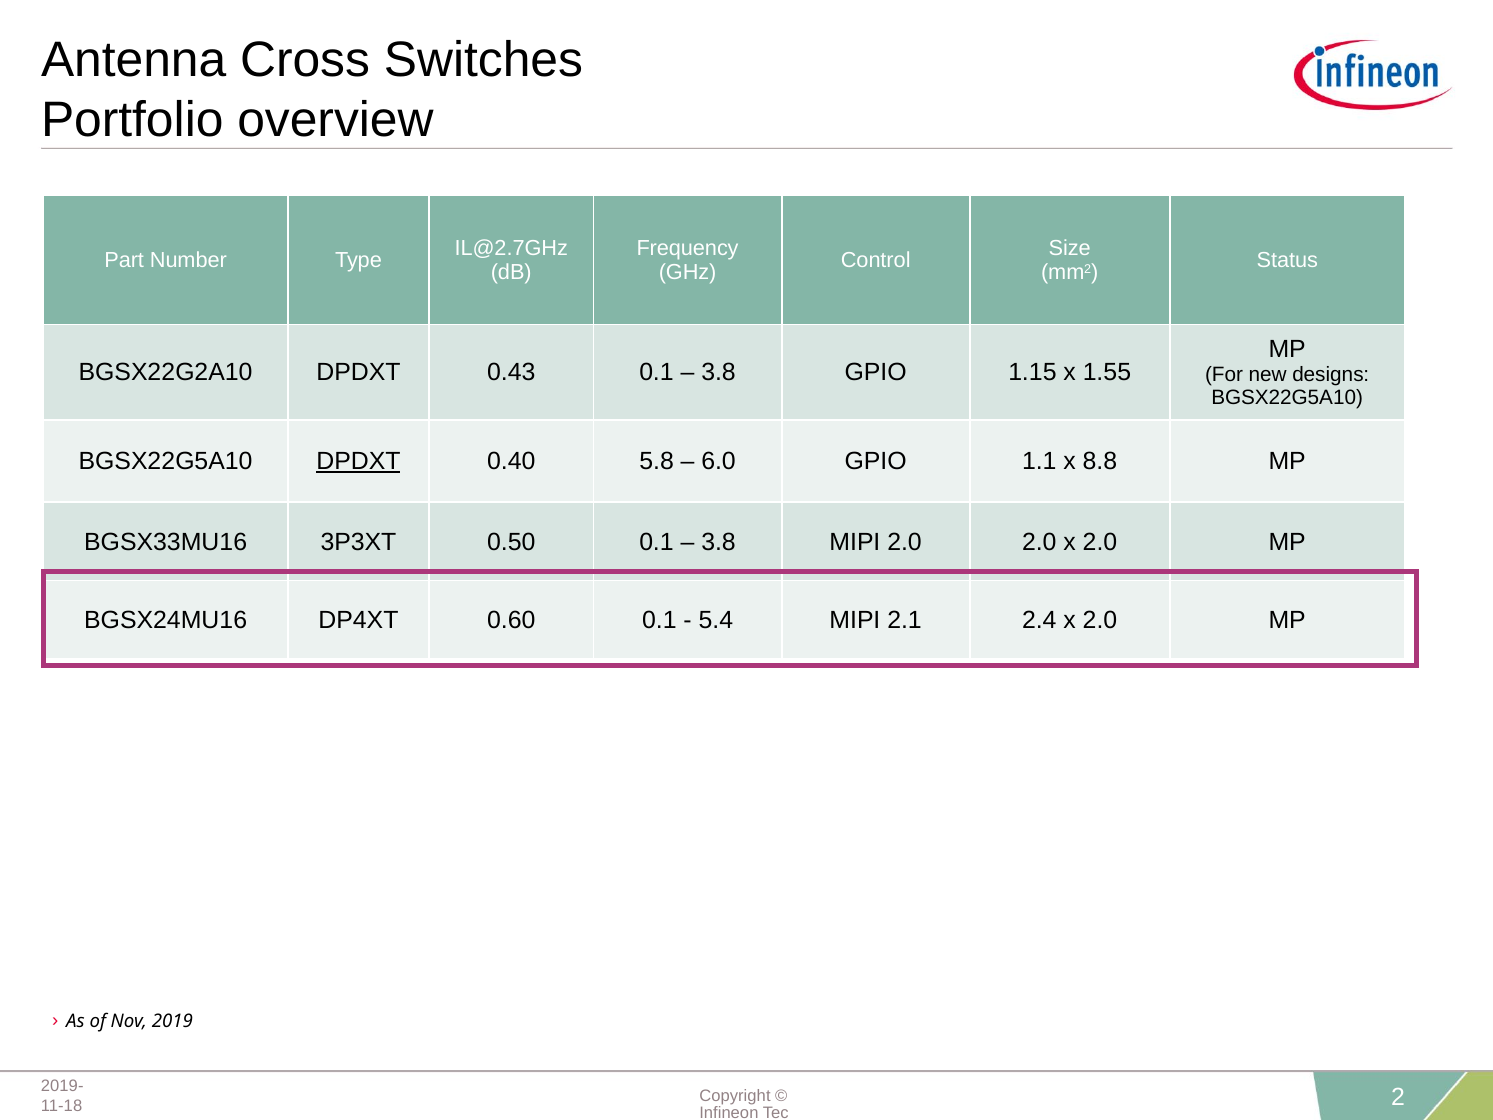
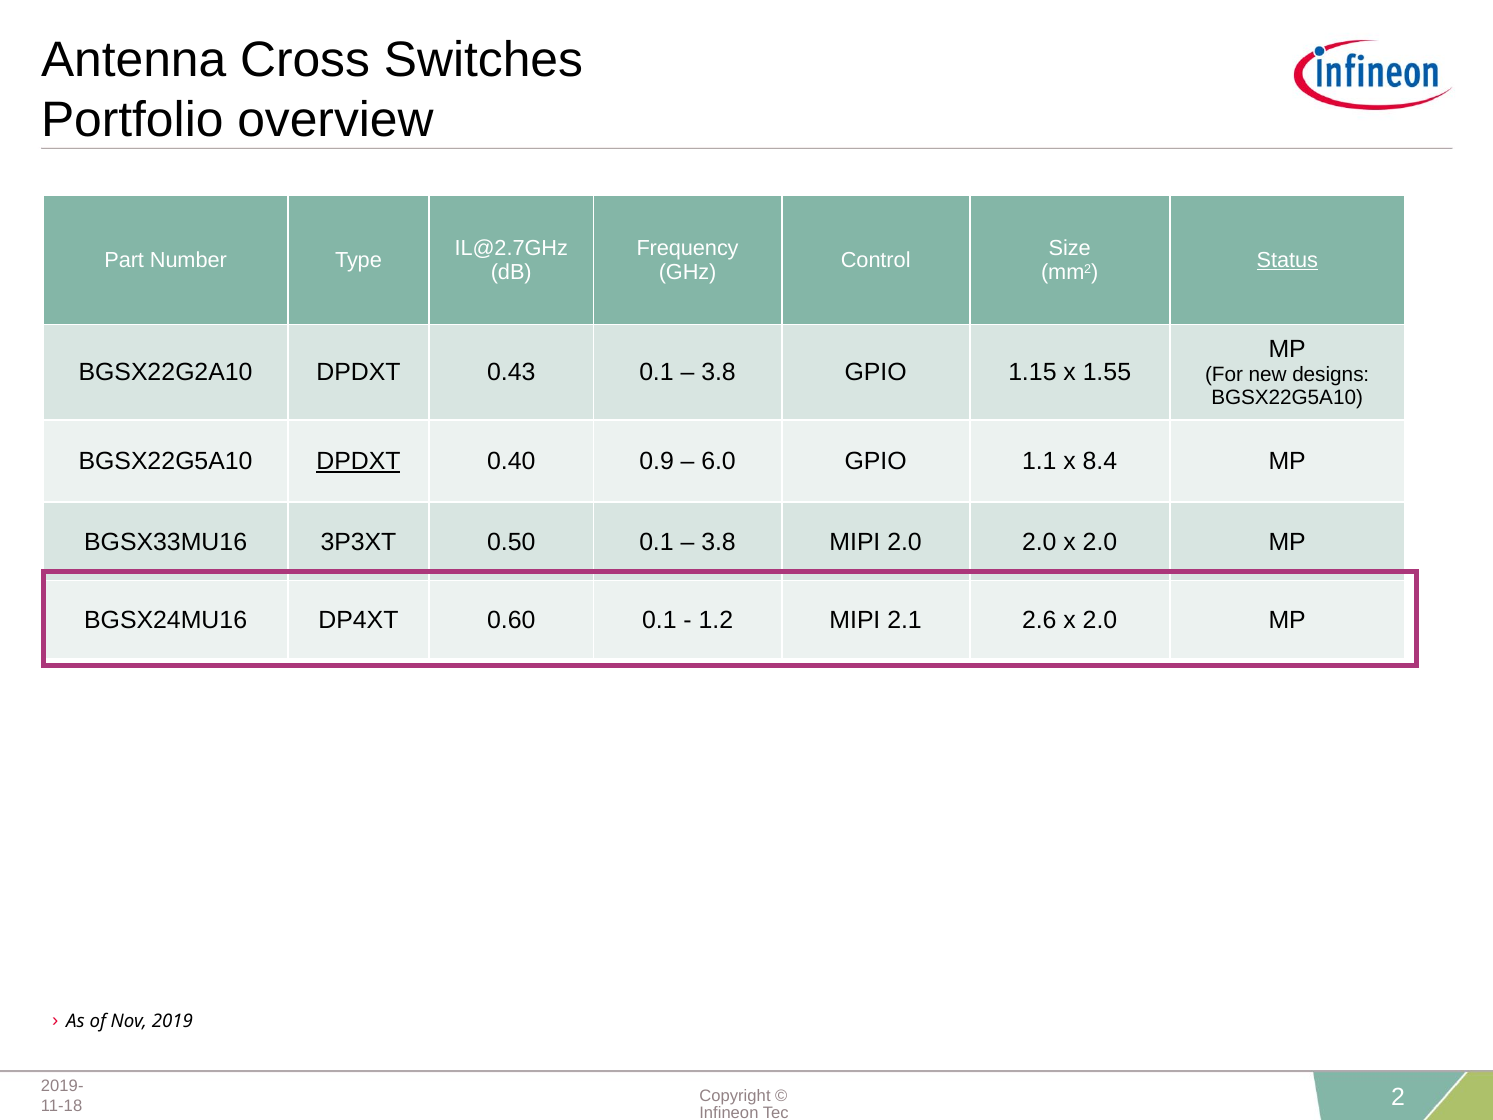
Status underline: none -> present (1287, 260)
5.8: 5.8 -> 0.9 (657, 461)
8.8: 8.8 -> 8.4 (1100, 461)
5.4: 5.4 -> 1.2 (716, 620)
2.4: 2.4 -> 2.6 (1039, 620)
